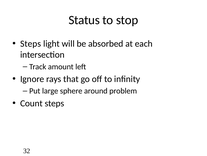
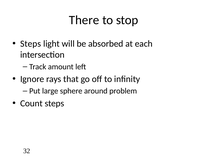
Status: Status -> There (84, 20)
